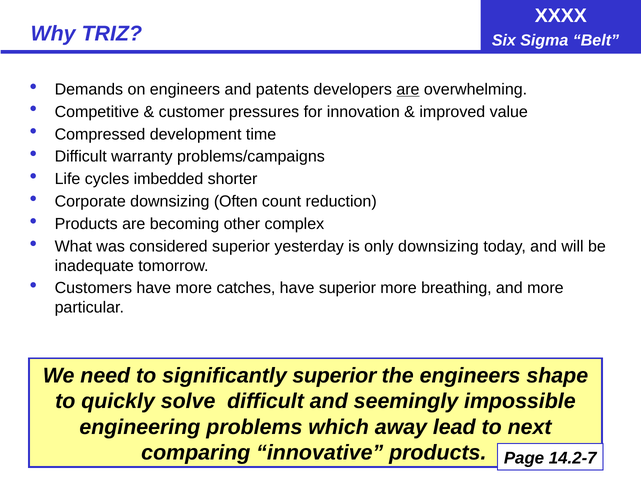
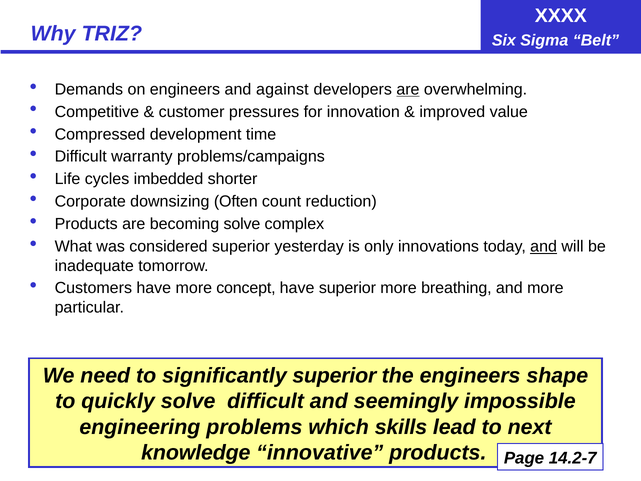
patents: patents -> against (282, 89)
becoming other: other -> solve (242, 224)
only downsizing: downsizing -> innovations (438, 246)
and underline: none -> present (544, 246)
catches: catches -> concept (246, 288)
away: away -> skills (401, 427)
comparing: comparing -> knowledge (196, 452)
